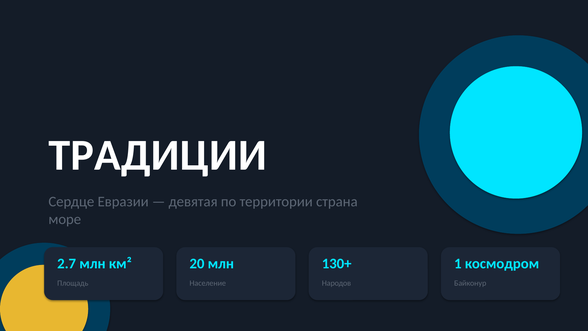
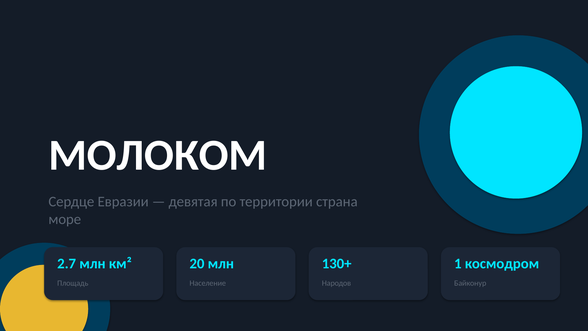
ТРАДИЦИИ: ТРАДИЦИИ -> МОЛОКОМ (158, 155)
